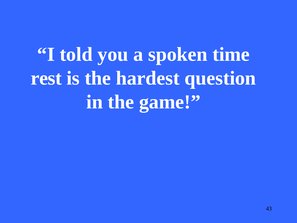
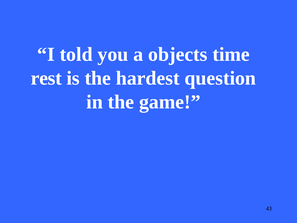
spoken: spoken -> objects (178, 54)
